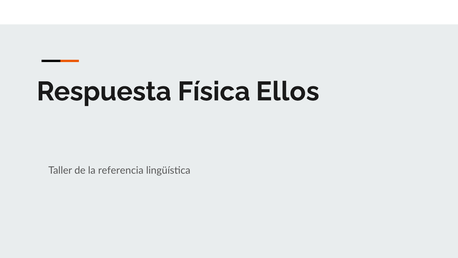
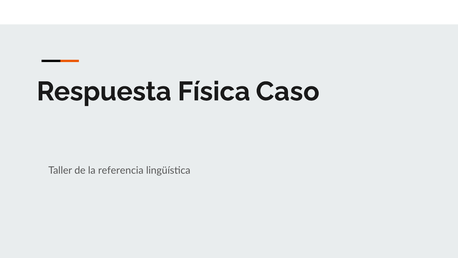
Ellos: Ellos -> Caso (288, 91)
